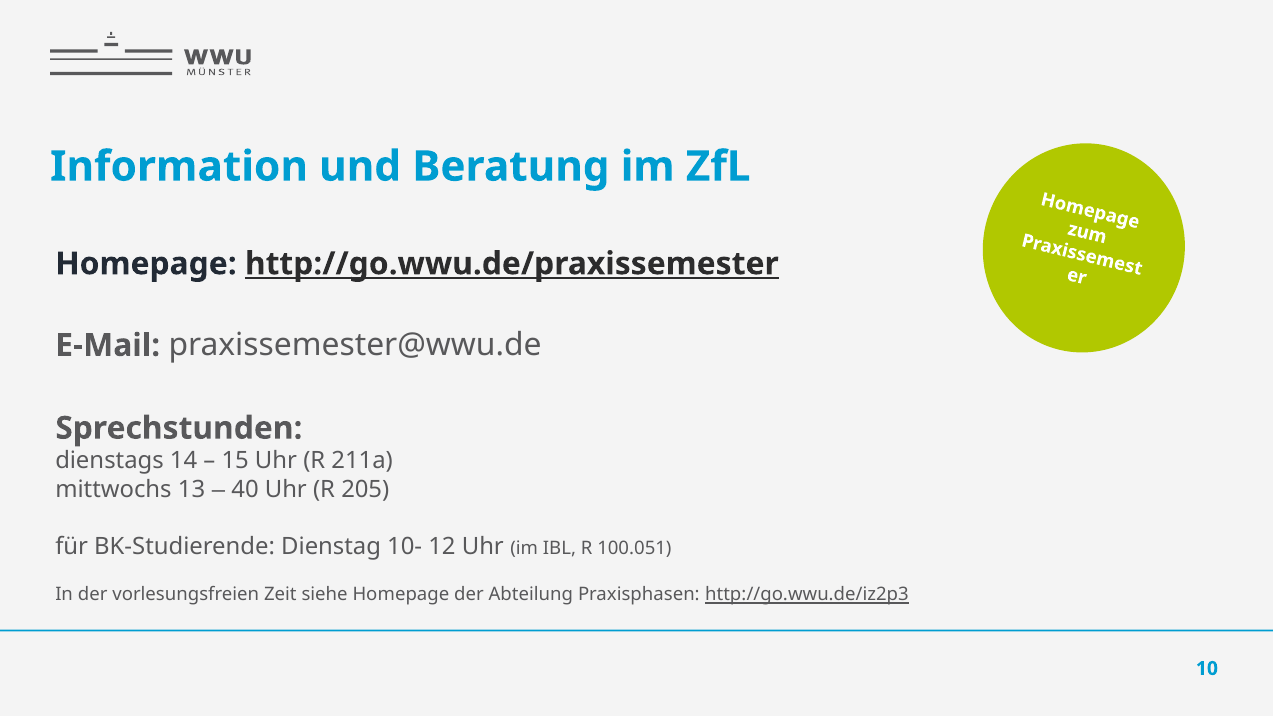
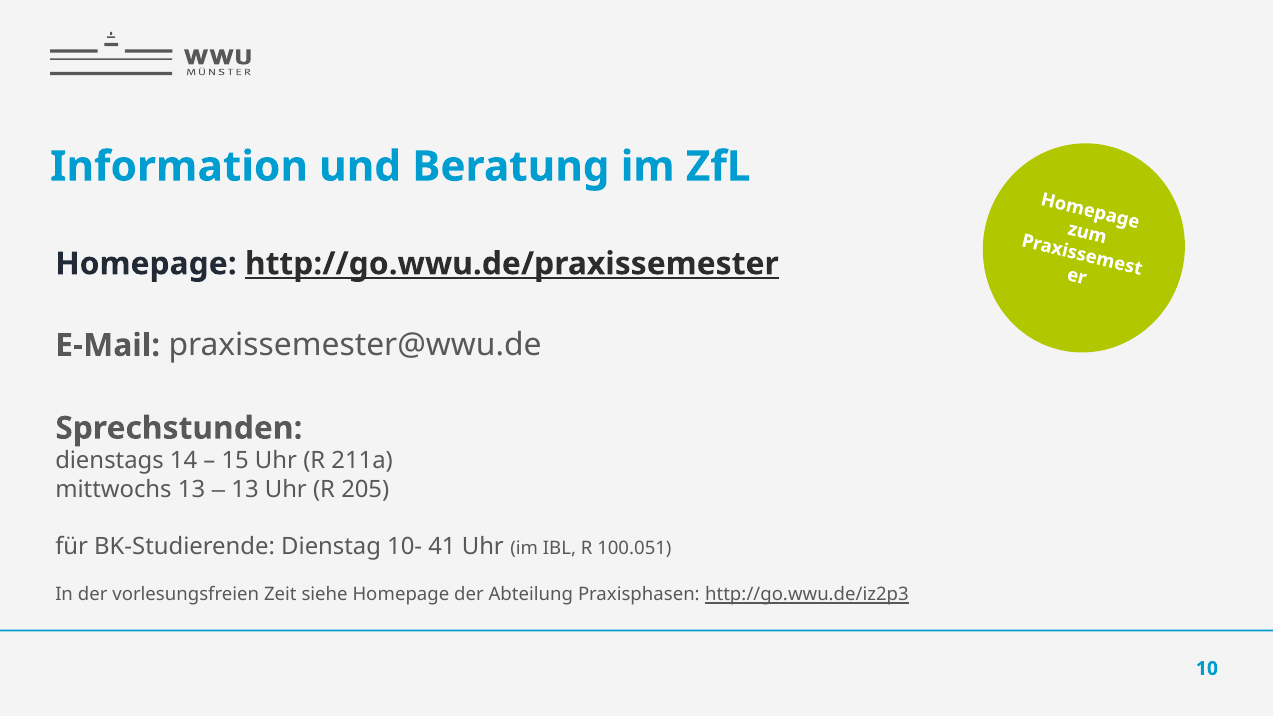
40: 40 -> 13 (245, 490)
12: 12 -> 41 (442, 547)
